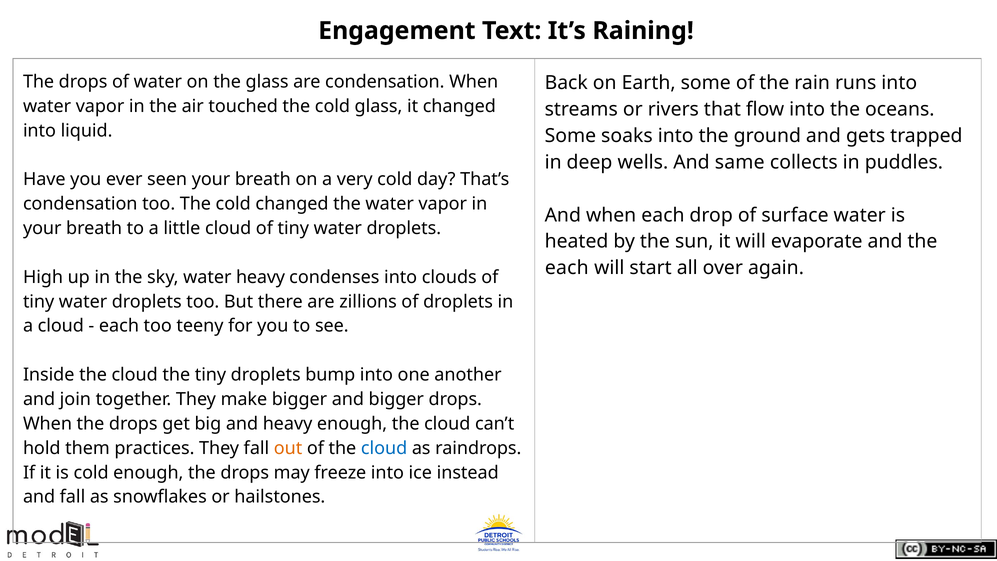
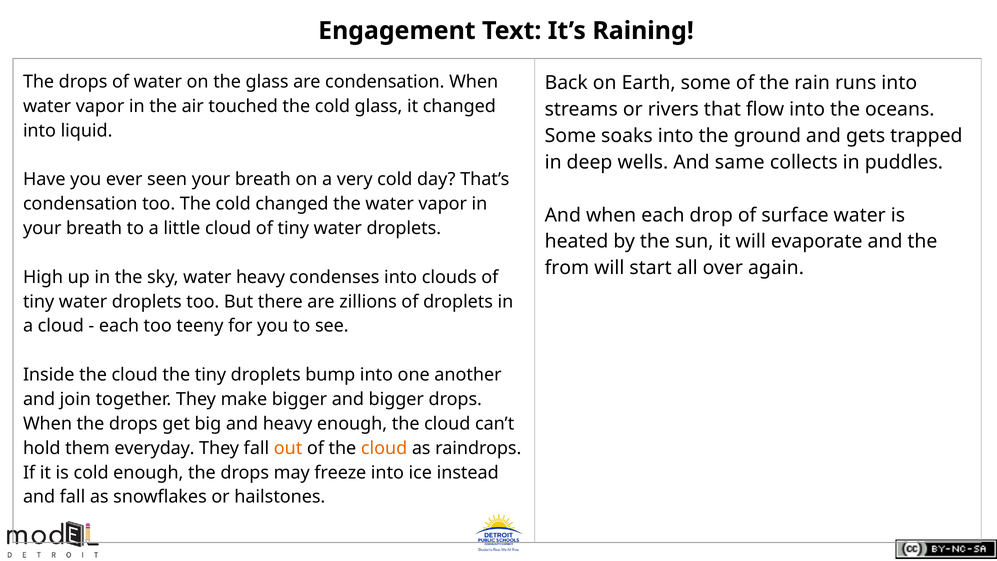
each: each -> from (567, 268)
practices: practices -> everyday (154, 448)
cloud colour: blue -> orange (384, 448)
